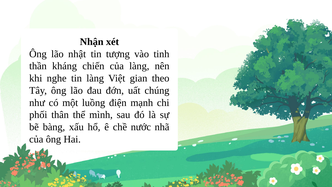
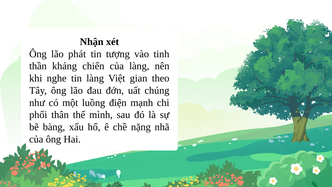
nhật: nhật -> phát (77, 54)
nước: nước -> nặng (141, 127)
